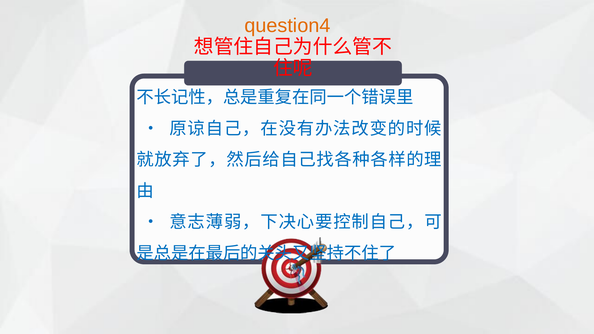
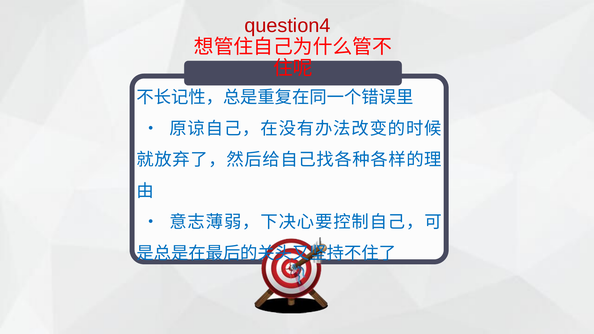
question4 colour: orange -> red (287, 26)
